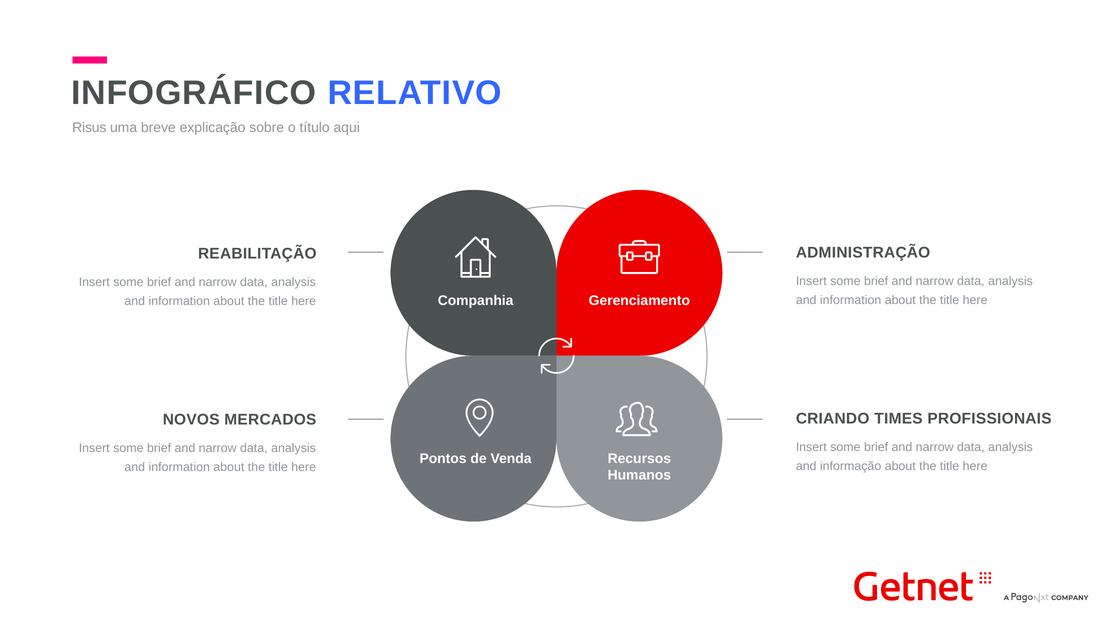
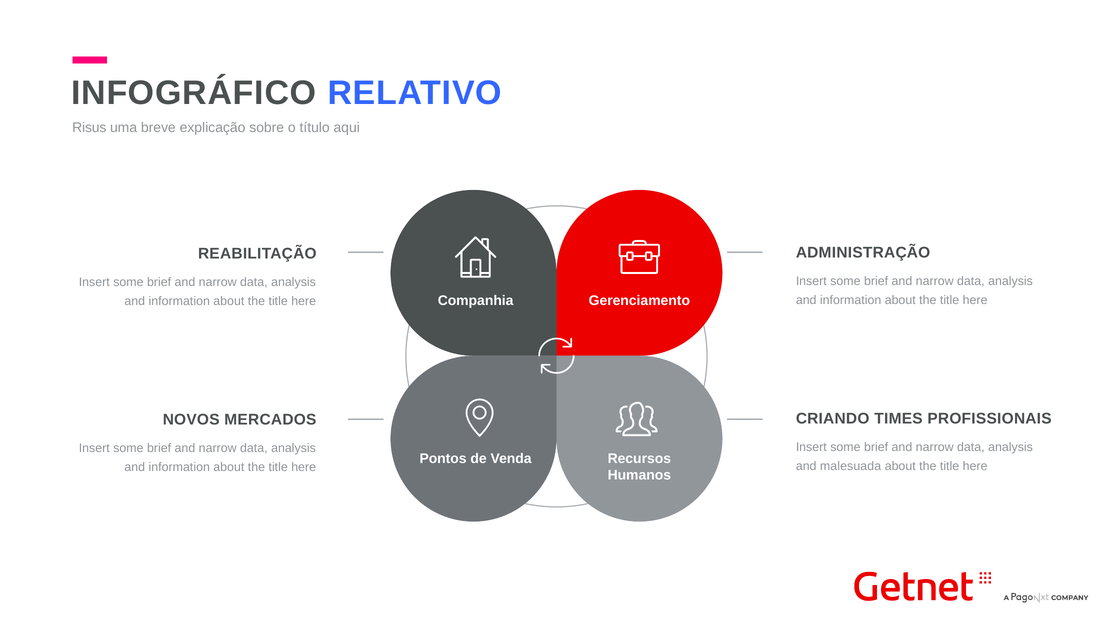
and informação: informação -> malesuada (851, 466)
